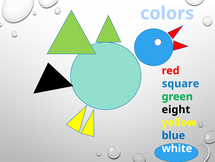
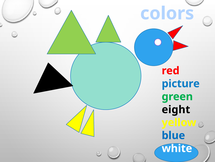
square: square -> picture (181, 83)
